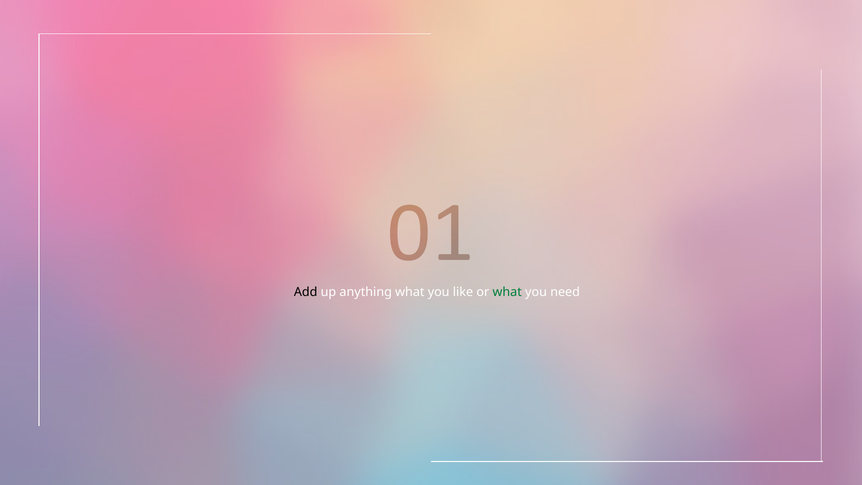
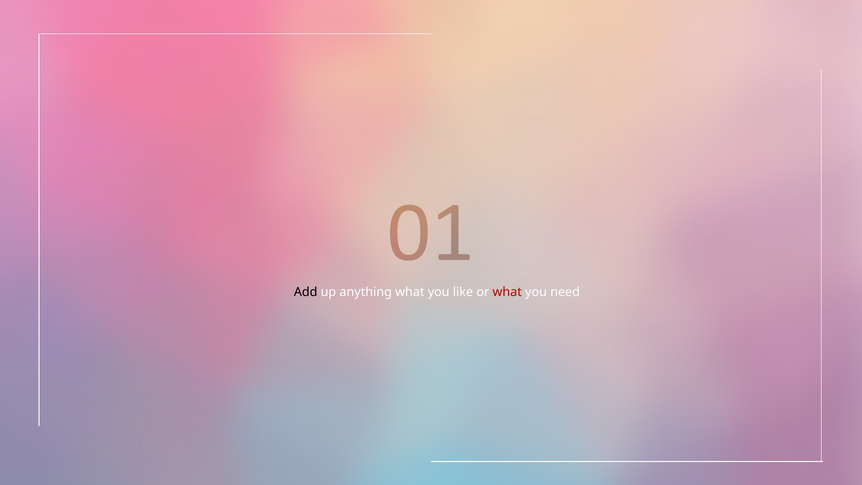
what colour: green -> red (507, 292)
